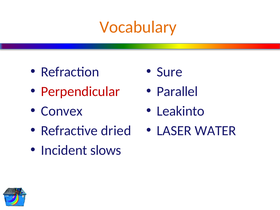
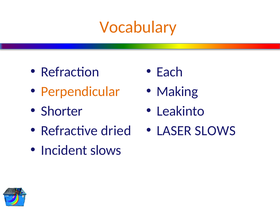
Sure: Sure -> Each (170, 72)
Perpendicular colour: red -> orange (80, 91)
Parallel: Parallel -> Making (177, 91)
Convex: Convex -> Shorter (62, 111)
LASER WATER: WATER -> SLOWS (215, 131)
